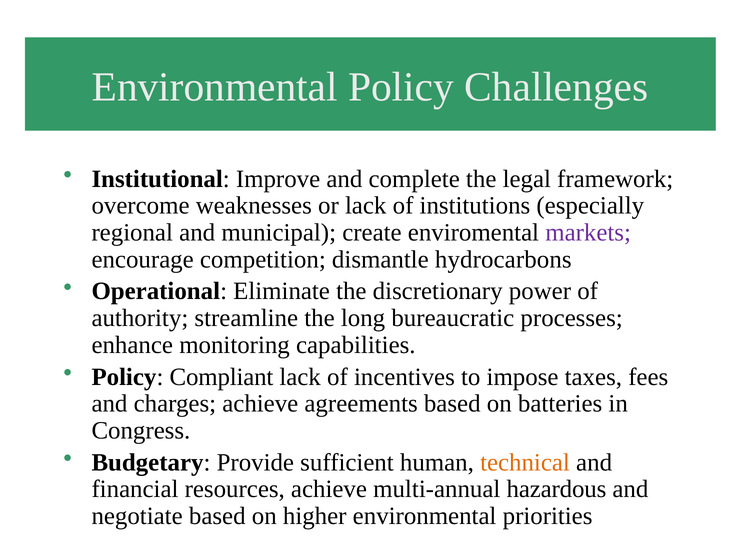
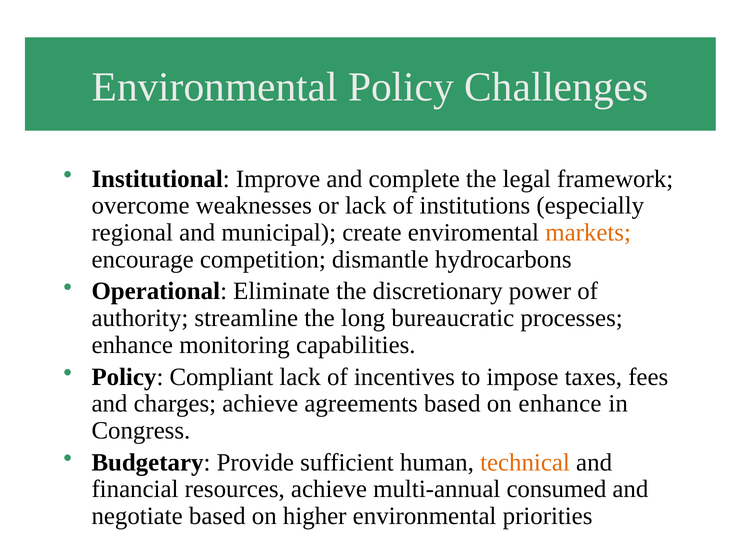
markets colour: purple -> orange (588, 233)
on batteries: batteries -> enhance (560, 404)
hazardous: hazardous -> consumed (556, 489)
